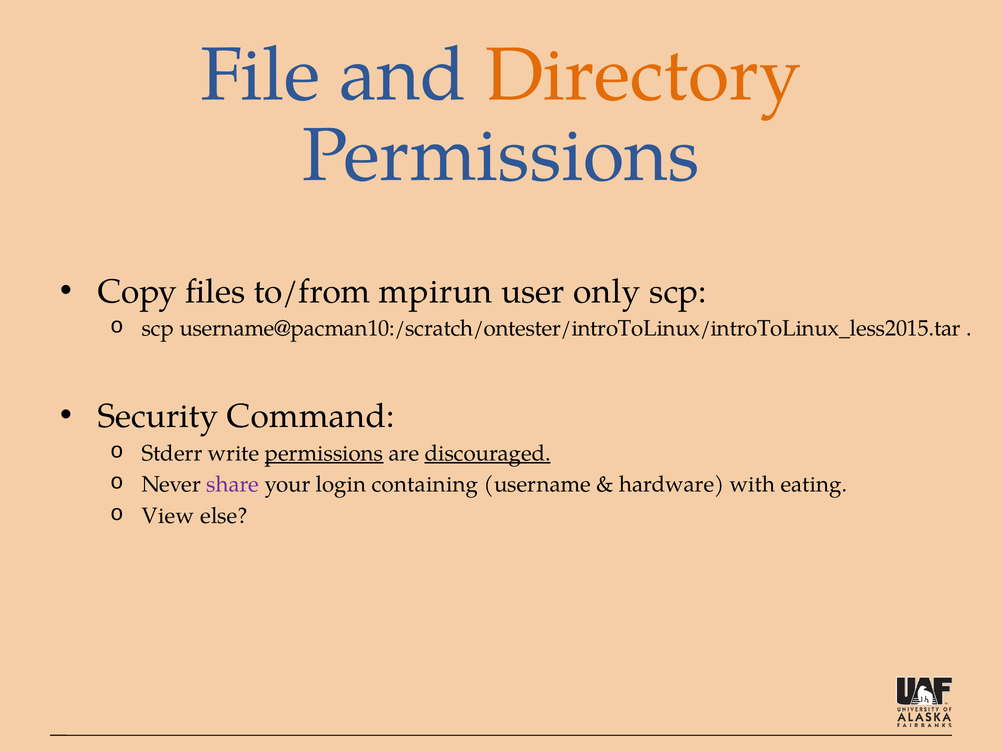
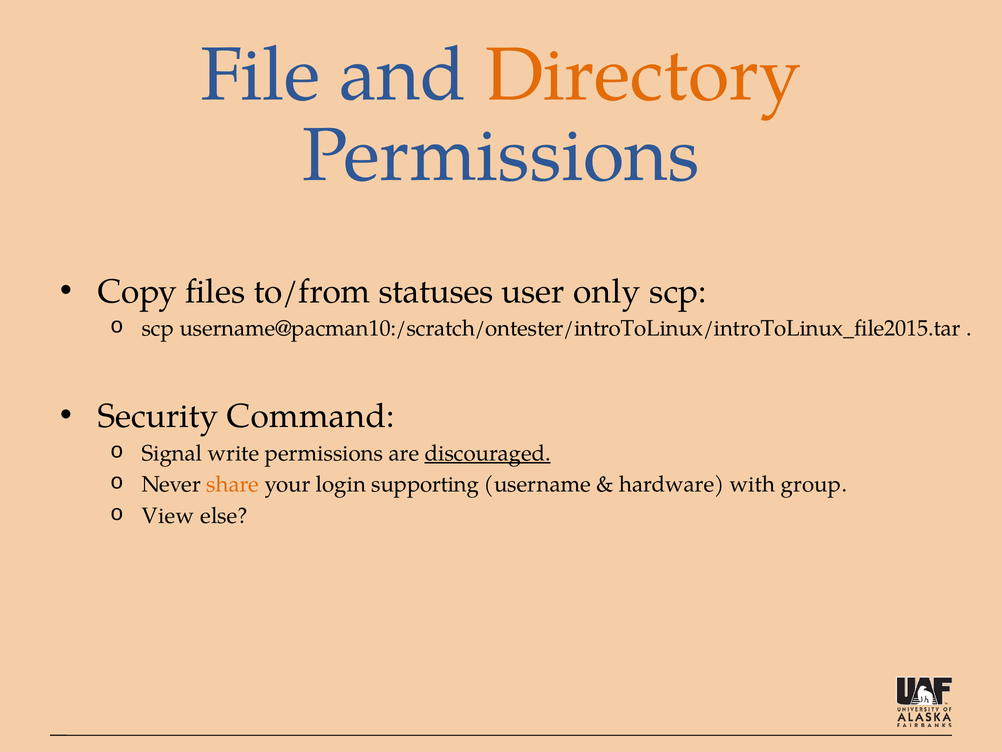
mpirun: mpirun -> statuses (436, 291)
username@pacman10:/scratch/ontester/introToLinux/introToLinux_less2015.tar: username@pacman10:/scratch/ontester/introToLinux/introToLinux_less2015.tar -> username@pacman10:/scratch/ontester/introToLinux/introToLinux_file2015.tar (570, 328)
Stderr: Stderr -> Signal (172, 453)
permissions underline: present -> none (324, 453)
share colour: purple -> orange (233, 484)
containing: containing -> supporting (425, 484)
eating: eating -> group (814, 484)
